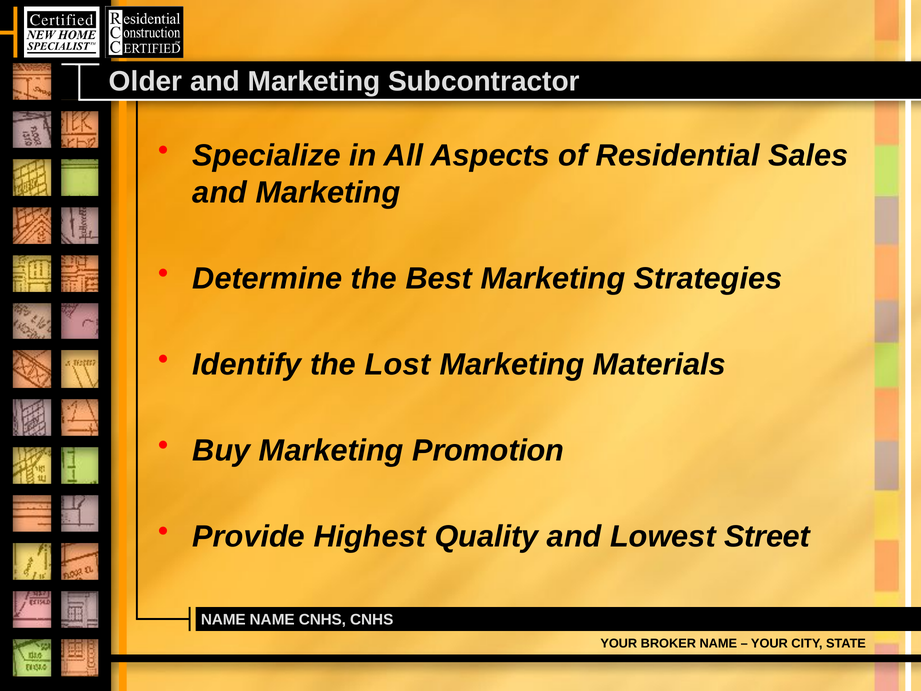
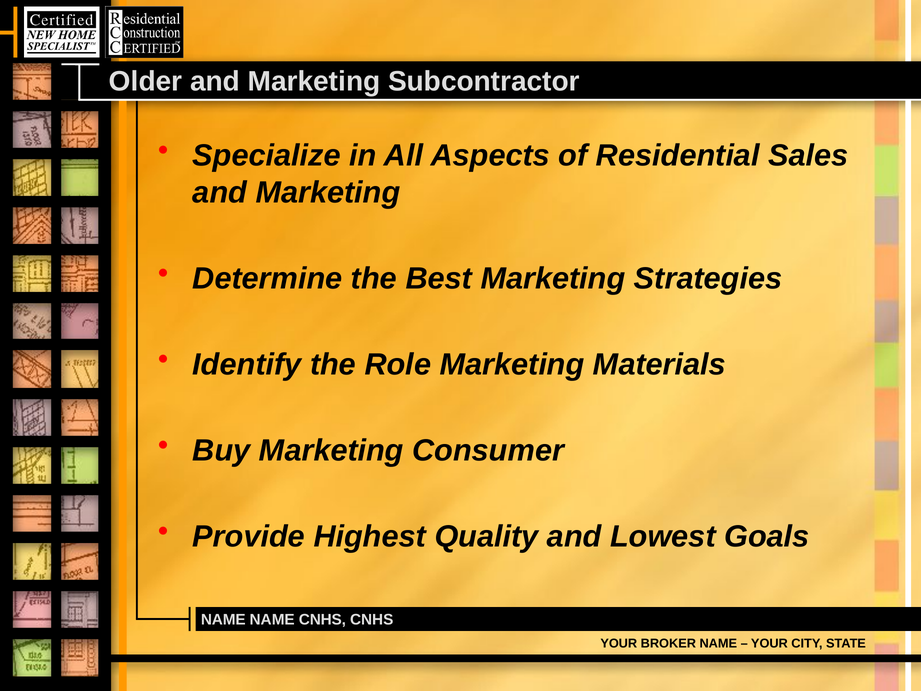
Lost: Lost -> Role (398, 364)
Promotion: Promotion -> Consumer (488, 450)
Street: Street -> Goals (767, 536)
